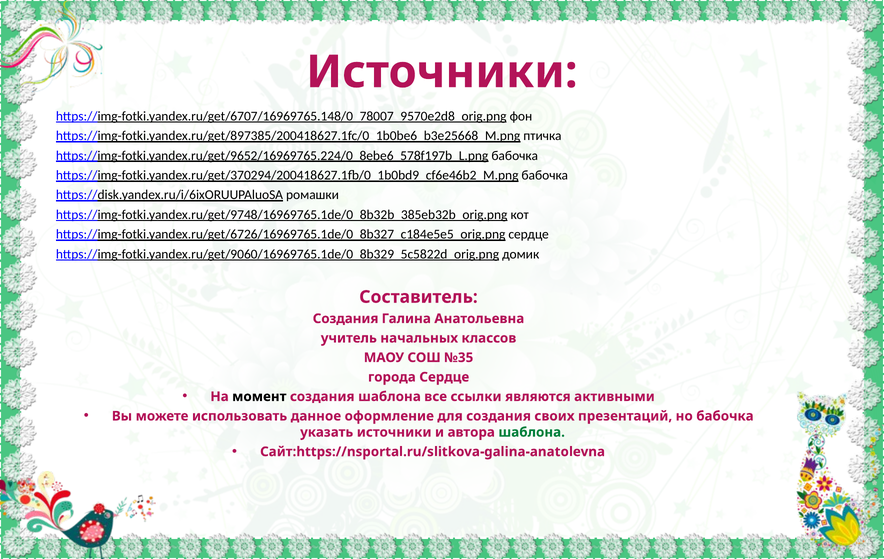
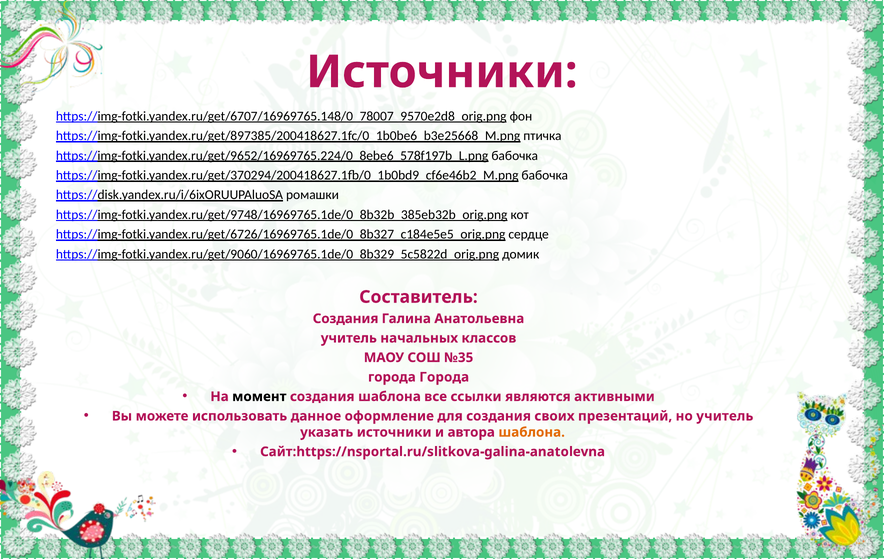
города Сердце: Сердце -> Города (444, 377)
но бабочка: бабочка -> учитель (725, 416)
шаблона colour: green -> orange (532, 433)
